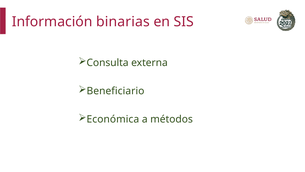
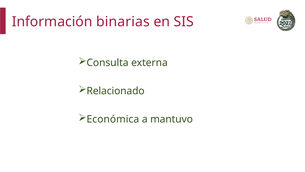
Beneficiario: Beneficiario -> Relacionado (116, 91)
métodos: métodos -> mantuvo (172, 119)
